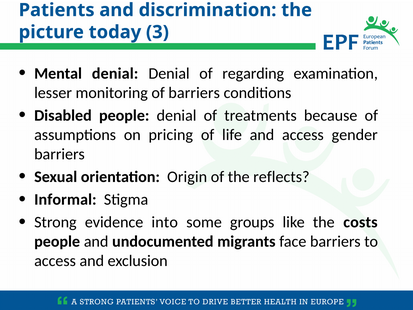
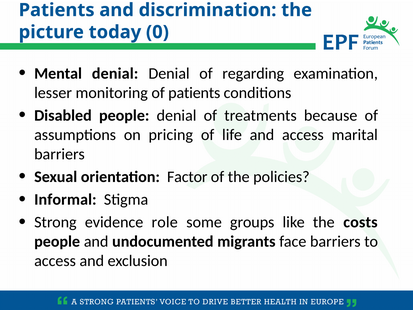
3: 3 -> 0 (157, 32)
of barriers: barriers -> patients (194, 93)
gender: gender -> marital (355, 135)
Origin: Origin -> Factor (187, 177)
reflects: reflects -> policies (281, 177)
into: into -> role (165, 222)
